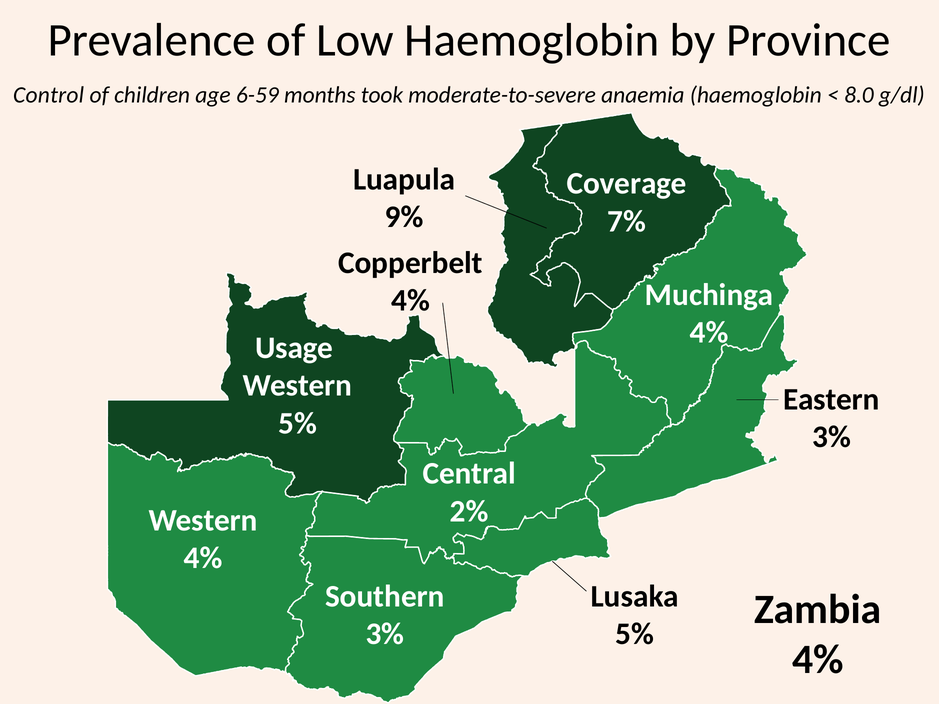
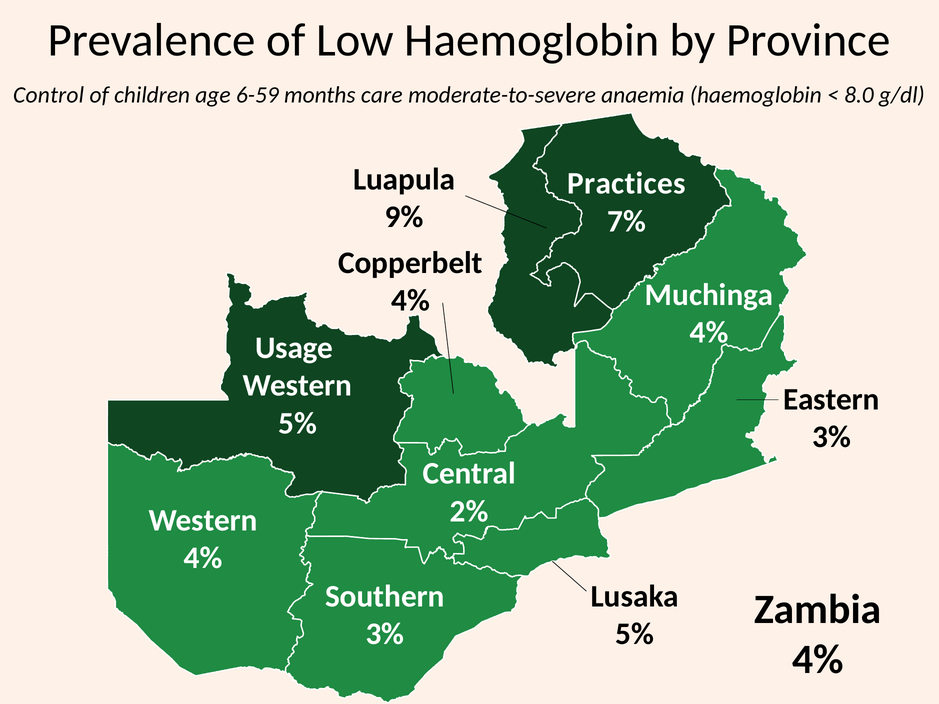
took: took -> care (382, 95)
Coverage: Coverage -> Practices (627, 184)
